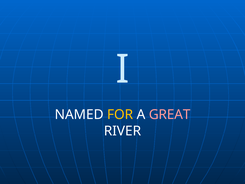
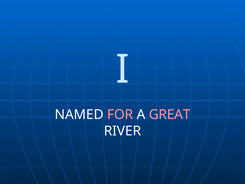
FOR colour: yellow -> pink (120, 114)
